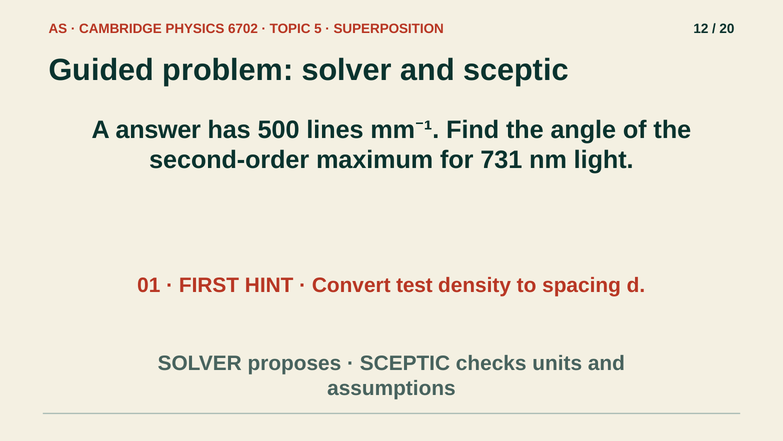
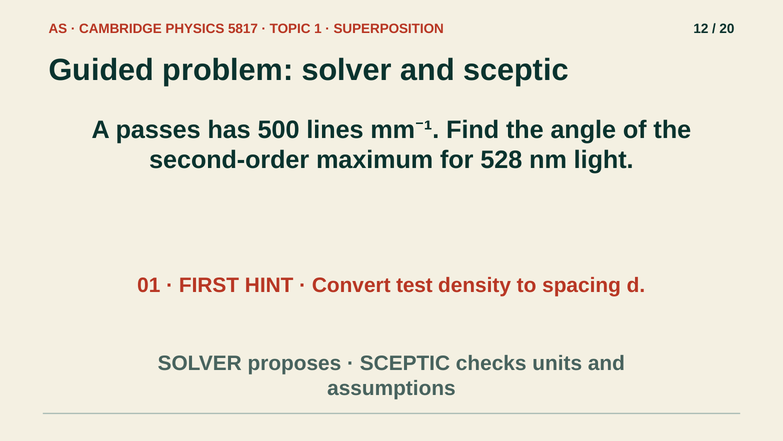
6702: 6702 -> 5817 (243, 29)
5: 5 -> 1 (318, 29)
answer: answer -> passes (158, 130)
731: 731 -> 528 (501, 160)
